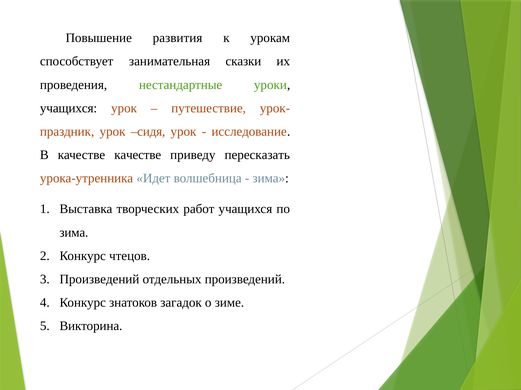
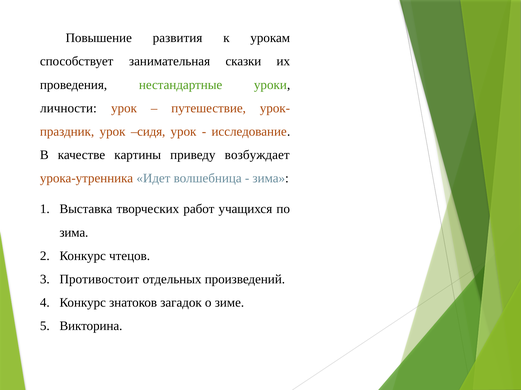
учащихся: учащихся -> личности (68, 108)
качестве качестве: качестве -> картины (138, 155)
пересказать: пересказать -> возбуждает (257, 155)
Произведений: Произведений -> Противостоит (99, 280)
